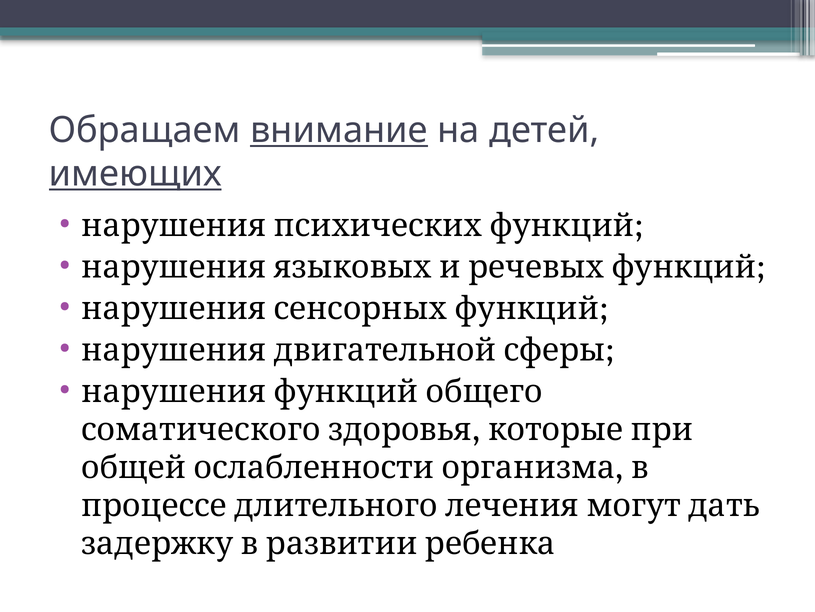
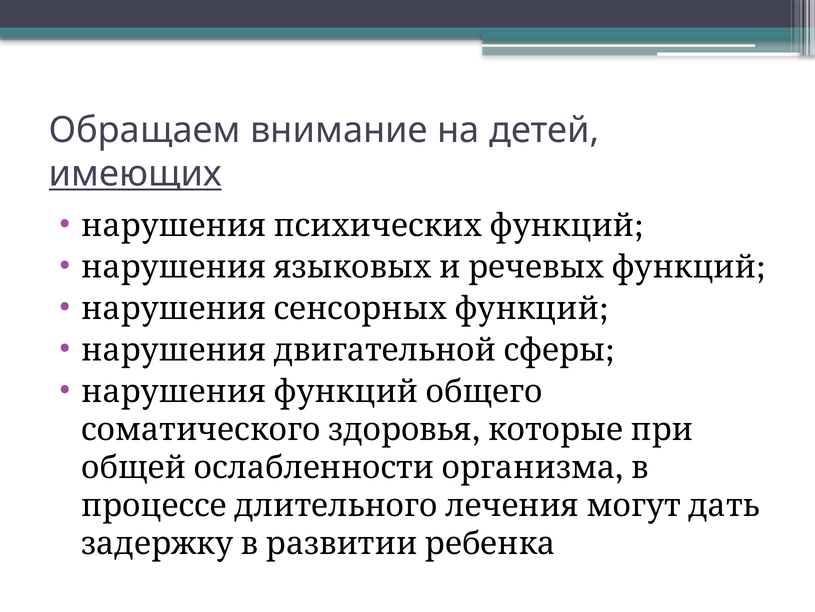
внимание underline: present -> none (339, 130)
